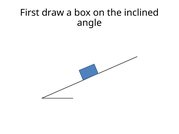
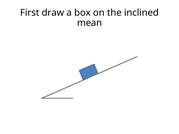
angle: angle -> mean (90, 23)
